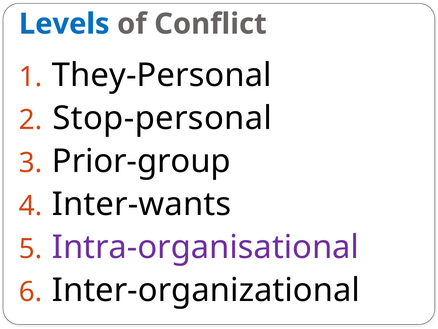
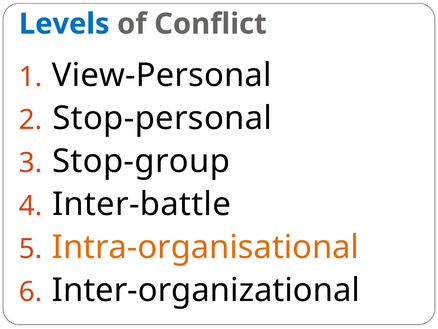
They-Personal: They-Personal -> View-Personal (162, 75)
Prior-group: Prior-group -> Stop-group (141, 161)
Inter-wants: Inter-wants -> Inter-battle (142, 204)
Intra-organisational colour: purple -> orange (206, 247)
